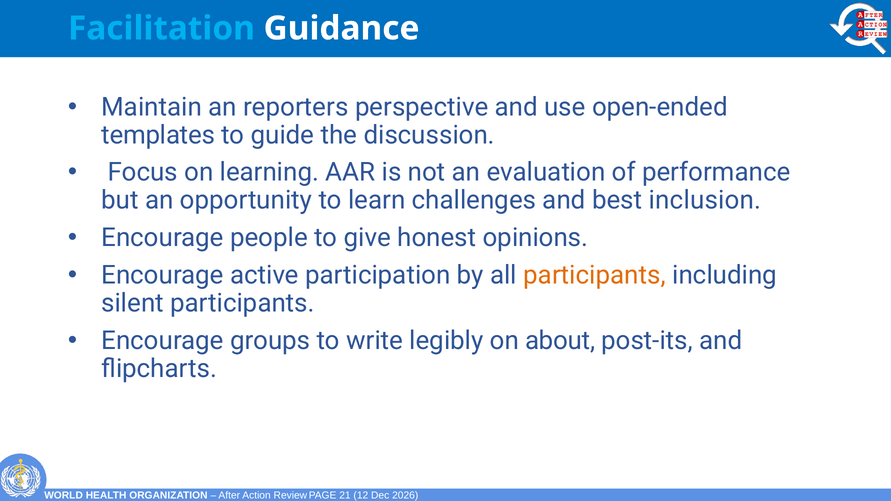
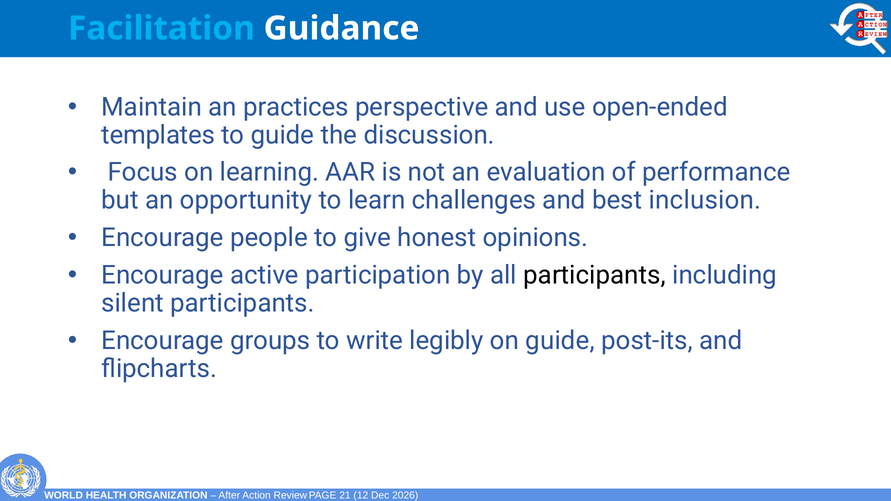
reporters: reporters -> practices (296, 107)
participants colour: orange -> black (595, 275)
on about: about -> guide (560, 341)
